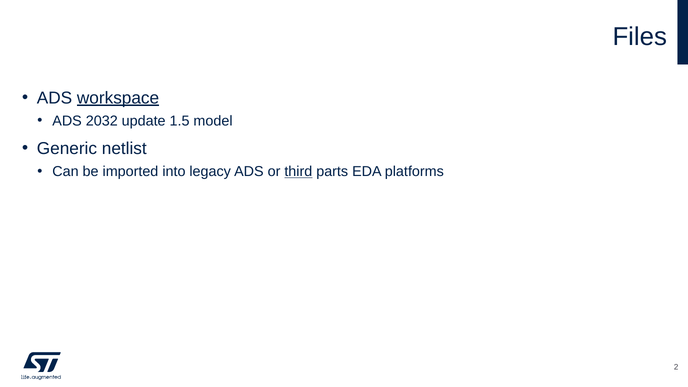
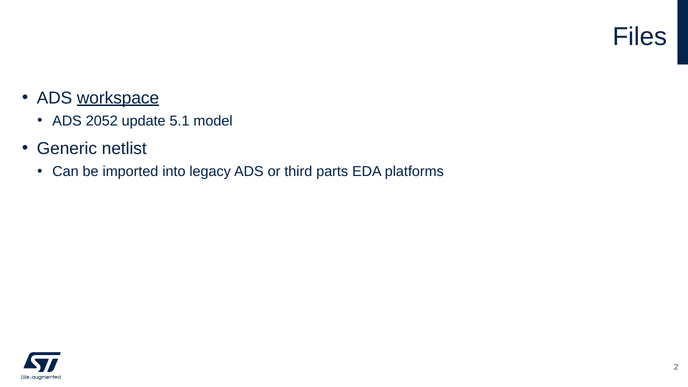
2032: 2032 -> 2052 (102, 121)
1.5: 1.5 -> 5.1 (180, 121)
third underline: present -> none (298, 172)
